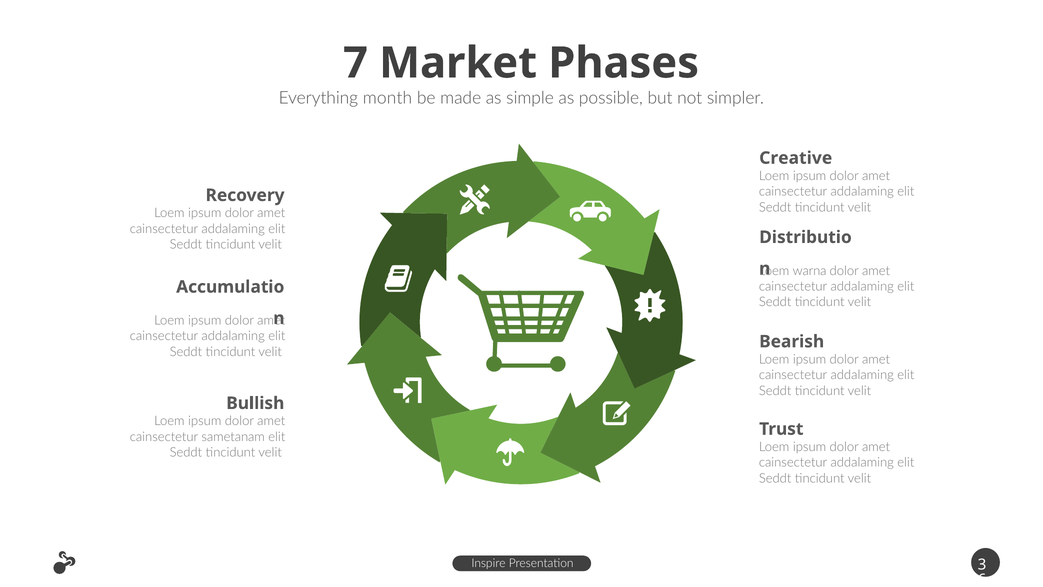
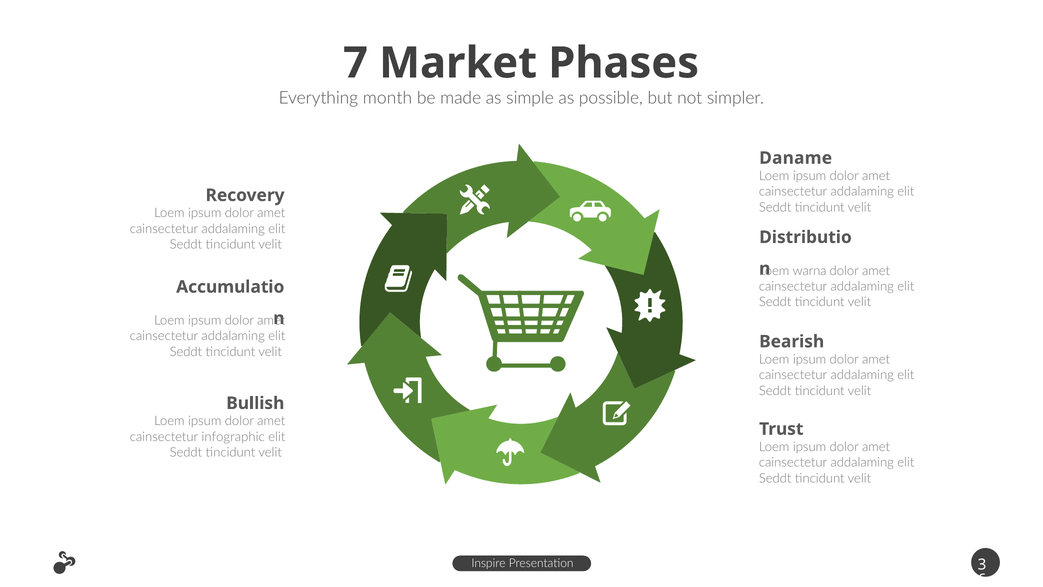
Creative: Creative -> Daname (796, 158)
sametanam: sametanam -> infographic (233, 437)
